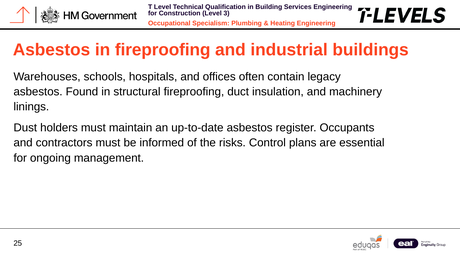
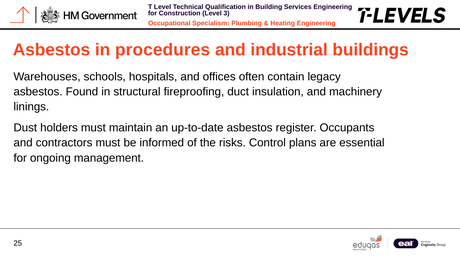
in fireproofing: fireproofing -> procedures (163, 50)
